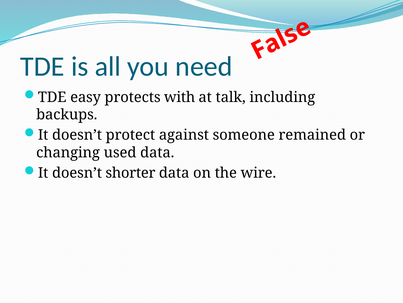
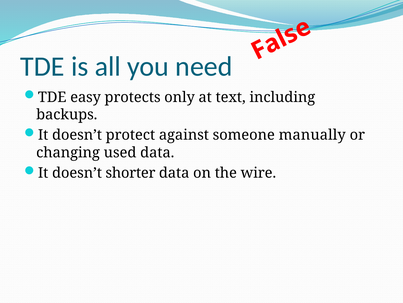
with: with -> only (180, 97)
talk: talk -> text (231, 97)
remained: remained -> manually (312, 135)
